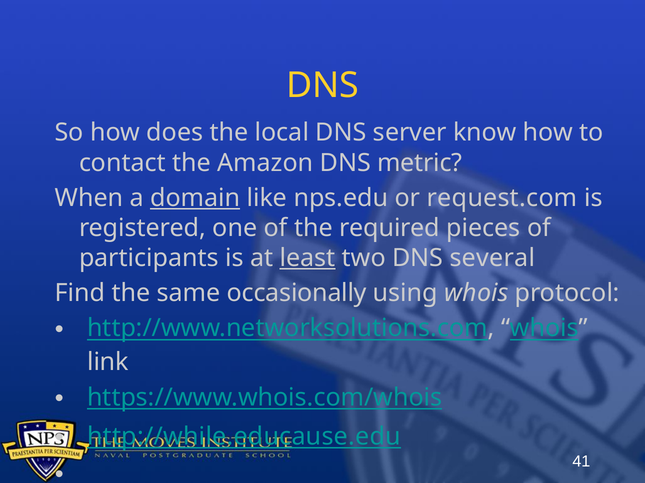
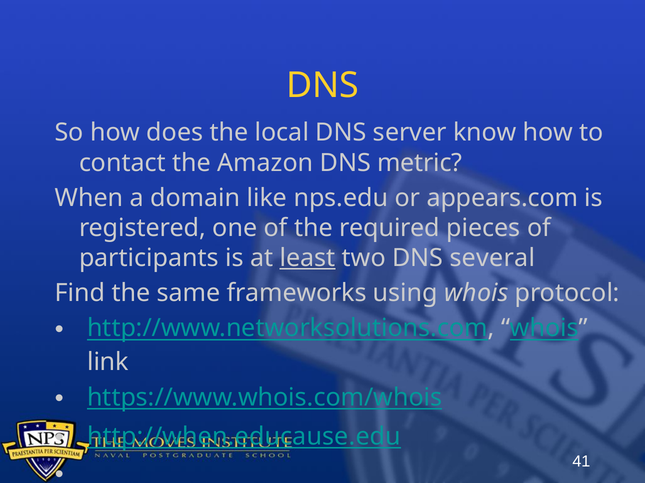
domain underline: present -> none (195, 198)
request.com: request.com -> appears.com (502, 198)
occasionally: occasionally -> frameworks (297, 294)
http://while.educause.edu: http://while.educause.edu -> http://when.educause.edu (244, 437)
